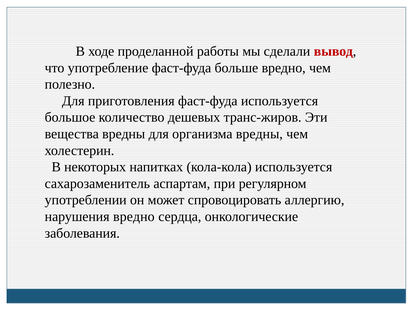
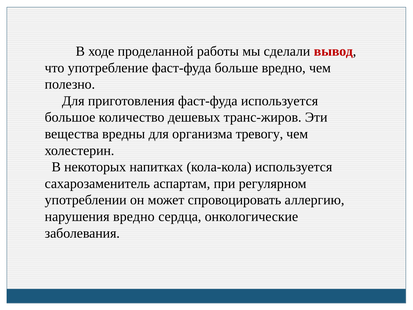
организма вредны: вредны -> тревогу (259, 134)
